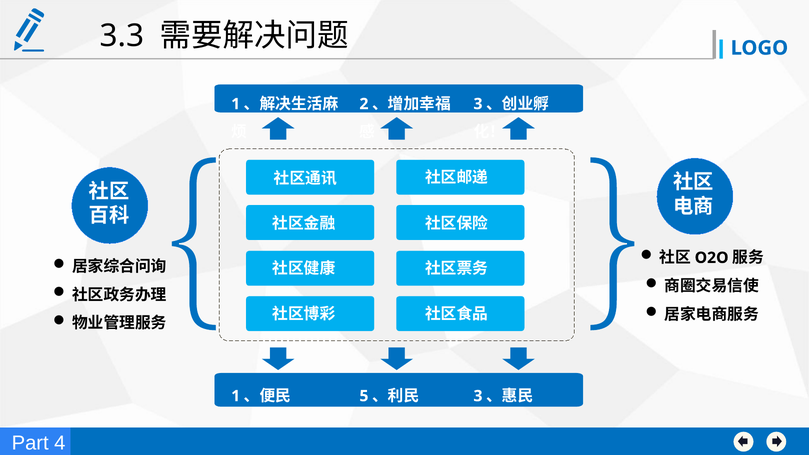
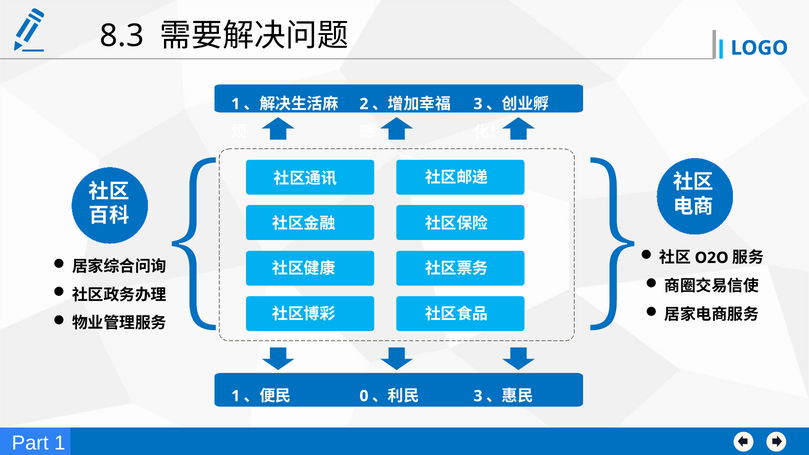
3.3: 3.3 -> 8.3 (122, 36)
5: 5 -> 0 (364, 396)
Part 4: 4 -> 1 (60, 443)
